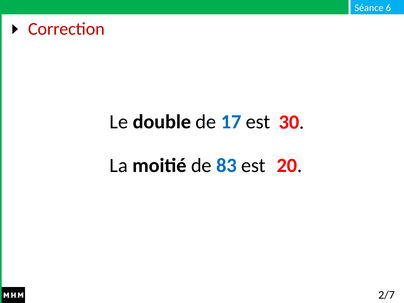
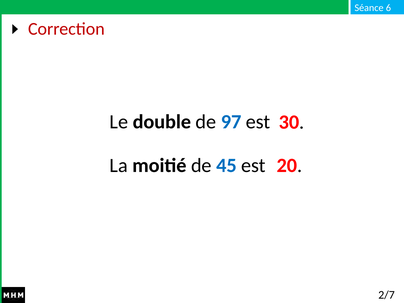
17: 17 -> 97 (231, 122)
83: 83 -> 45 (226, 165)
